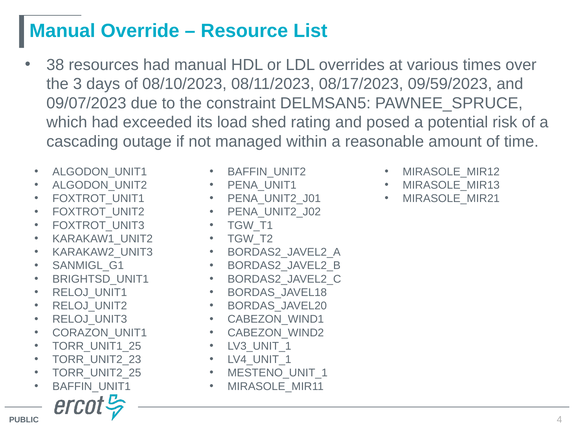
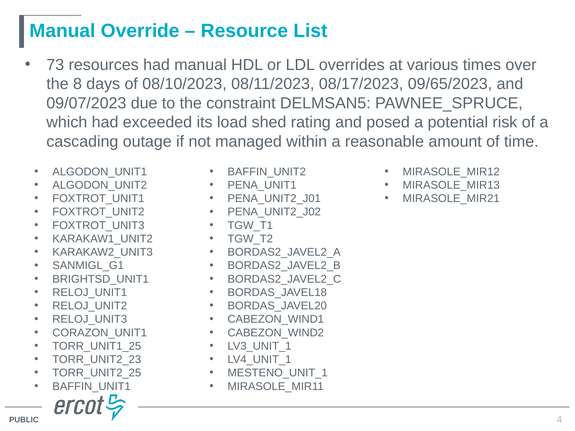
38: 38 -> 73 (55, 65)
3: 3 -> 8 (77, 84)
09/59/2023: 09/59/2023 -> 09/65/2023 (450, 84)
